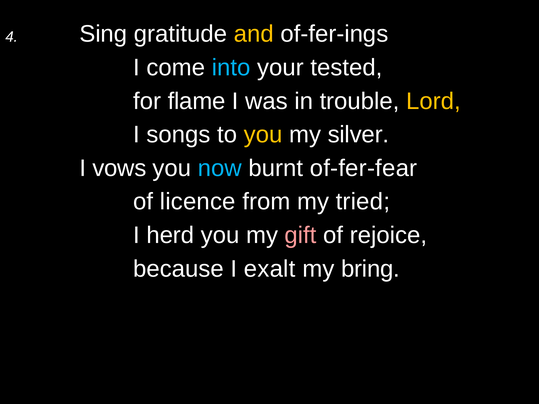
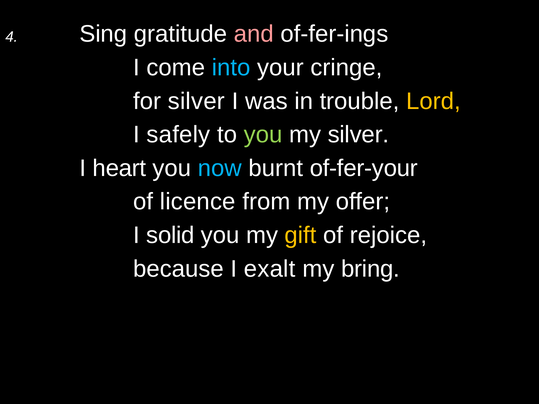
and colour: yellow -> pink (254, 34)
tested: tested -> cringe (346, 68)
for flame: flame -> silver (196, 101)
songs: songs -> safely (178, 135)
you colour: yellow -> light green (263, 135)
vows: vows -> heart (119, 168)
of-fer-fear: of-fer-fear -> of-fer-your (364, 168)
tried: tried -> offer (363, 202)
herd: herd -> solid (170, 235)
gift colour: pink -> yellow (301, 235)
